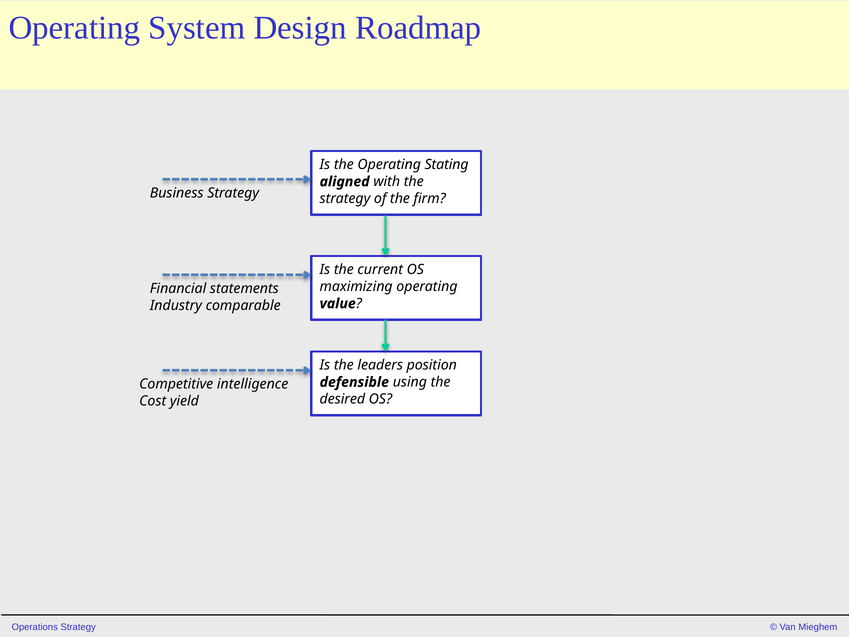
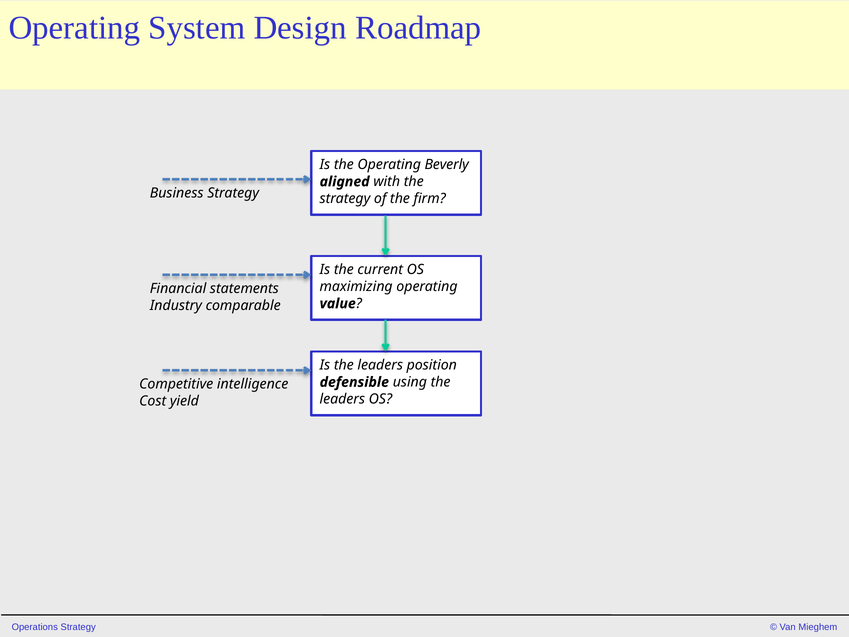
Stating: Stating -> Beverly (447, 165)
desired: desired -> leaders (342, 399)
